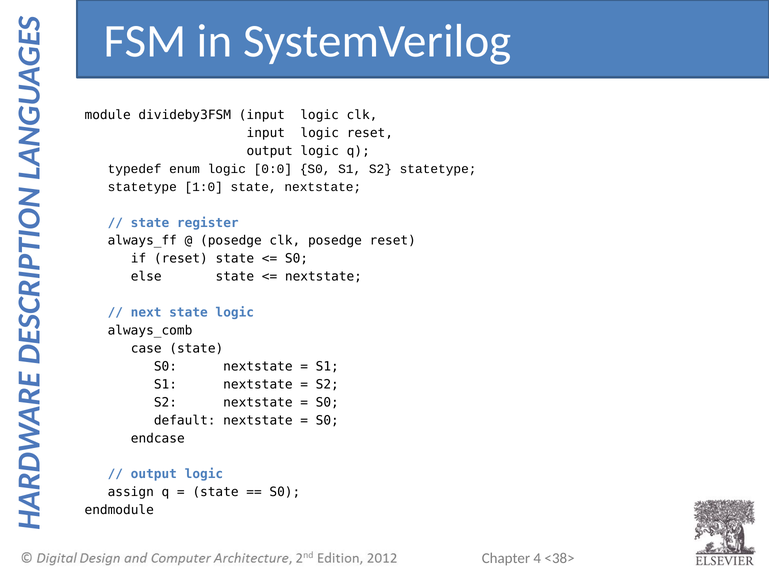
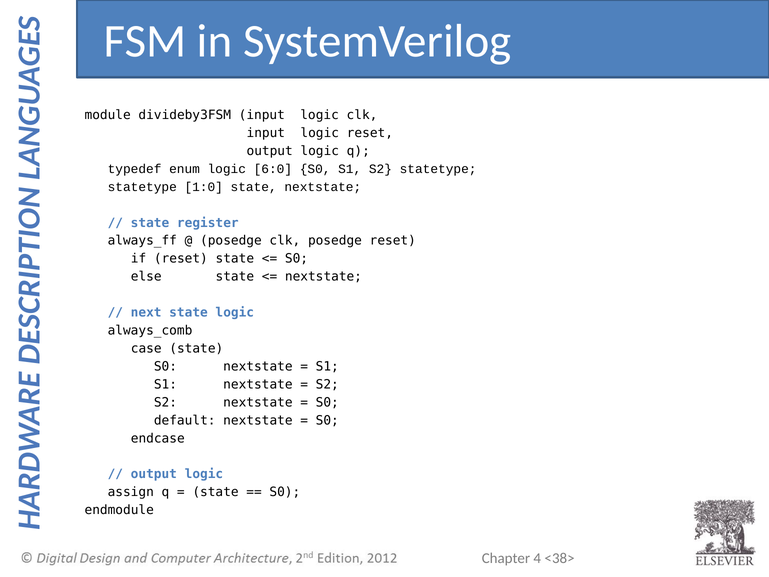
0:0: 0:0 -> 6:0 (273, 169)
